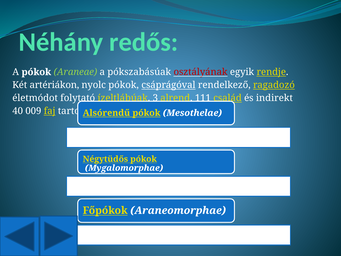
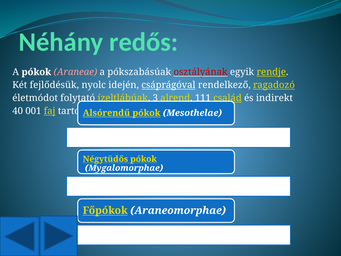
Araneae colour: light green -> pink (75, 72)
artériákon: artériákon -> fejlődésük (54, 85)
nyolc pókok: pókok -> idején (124, 85)
009: 009 -> 001 (33, 111)
